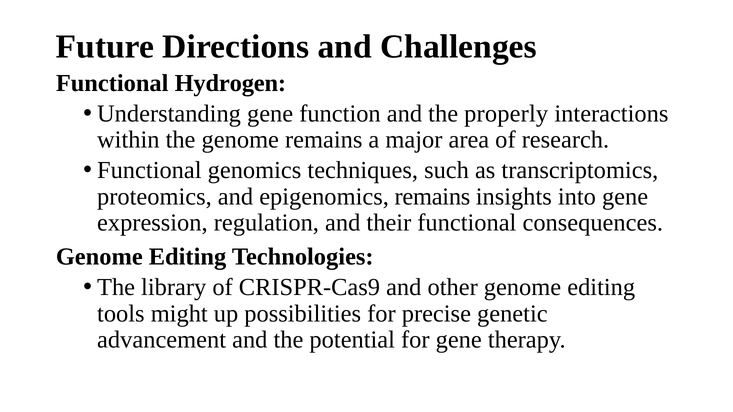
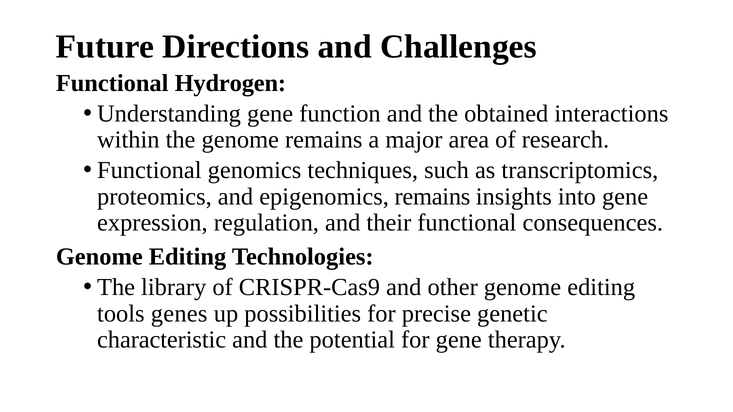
properly: properly -> obtained (506, 114)
might: might -> genes (179, 314)
advancement: advancement -> characteristic (162, 340)
